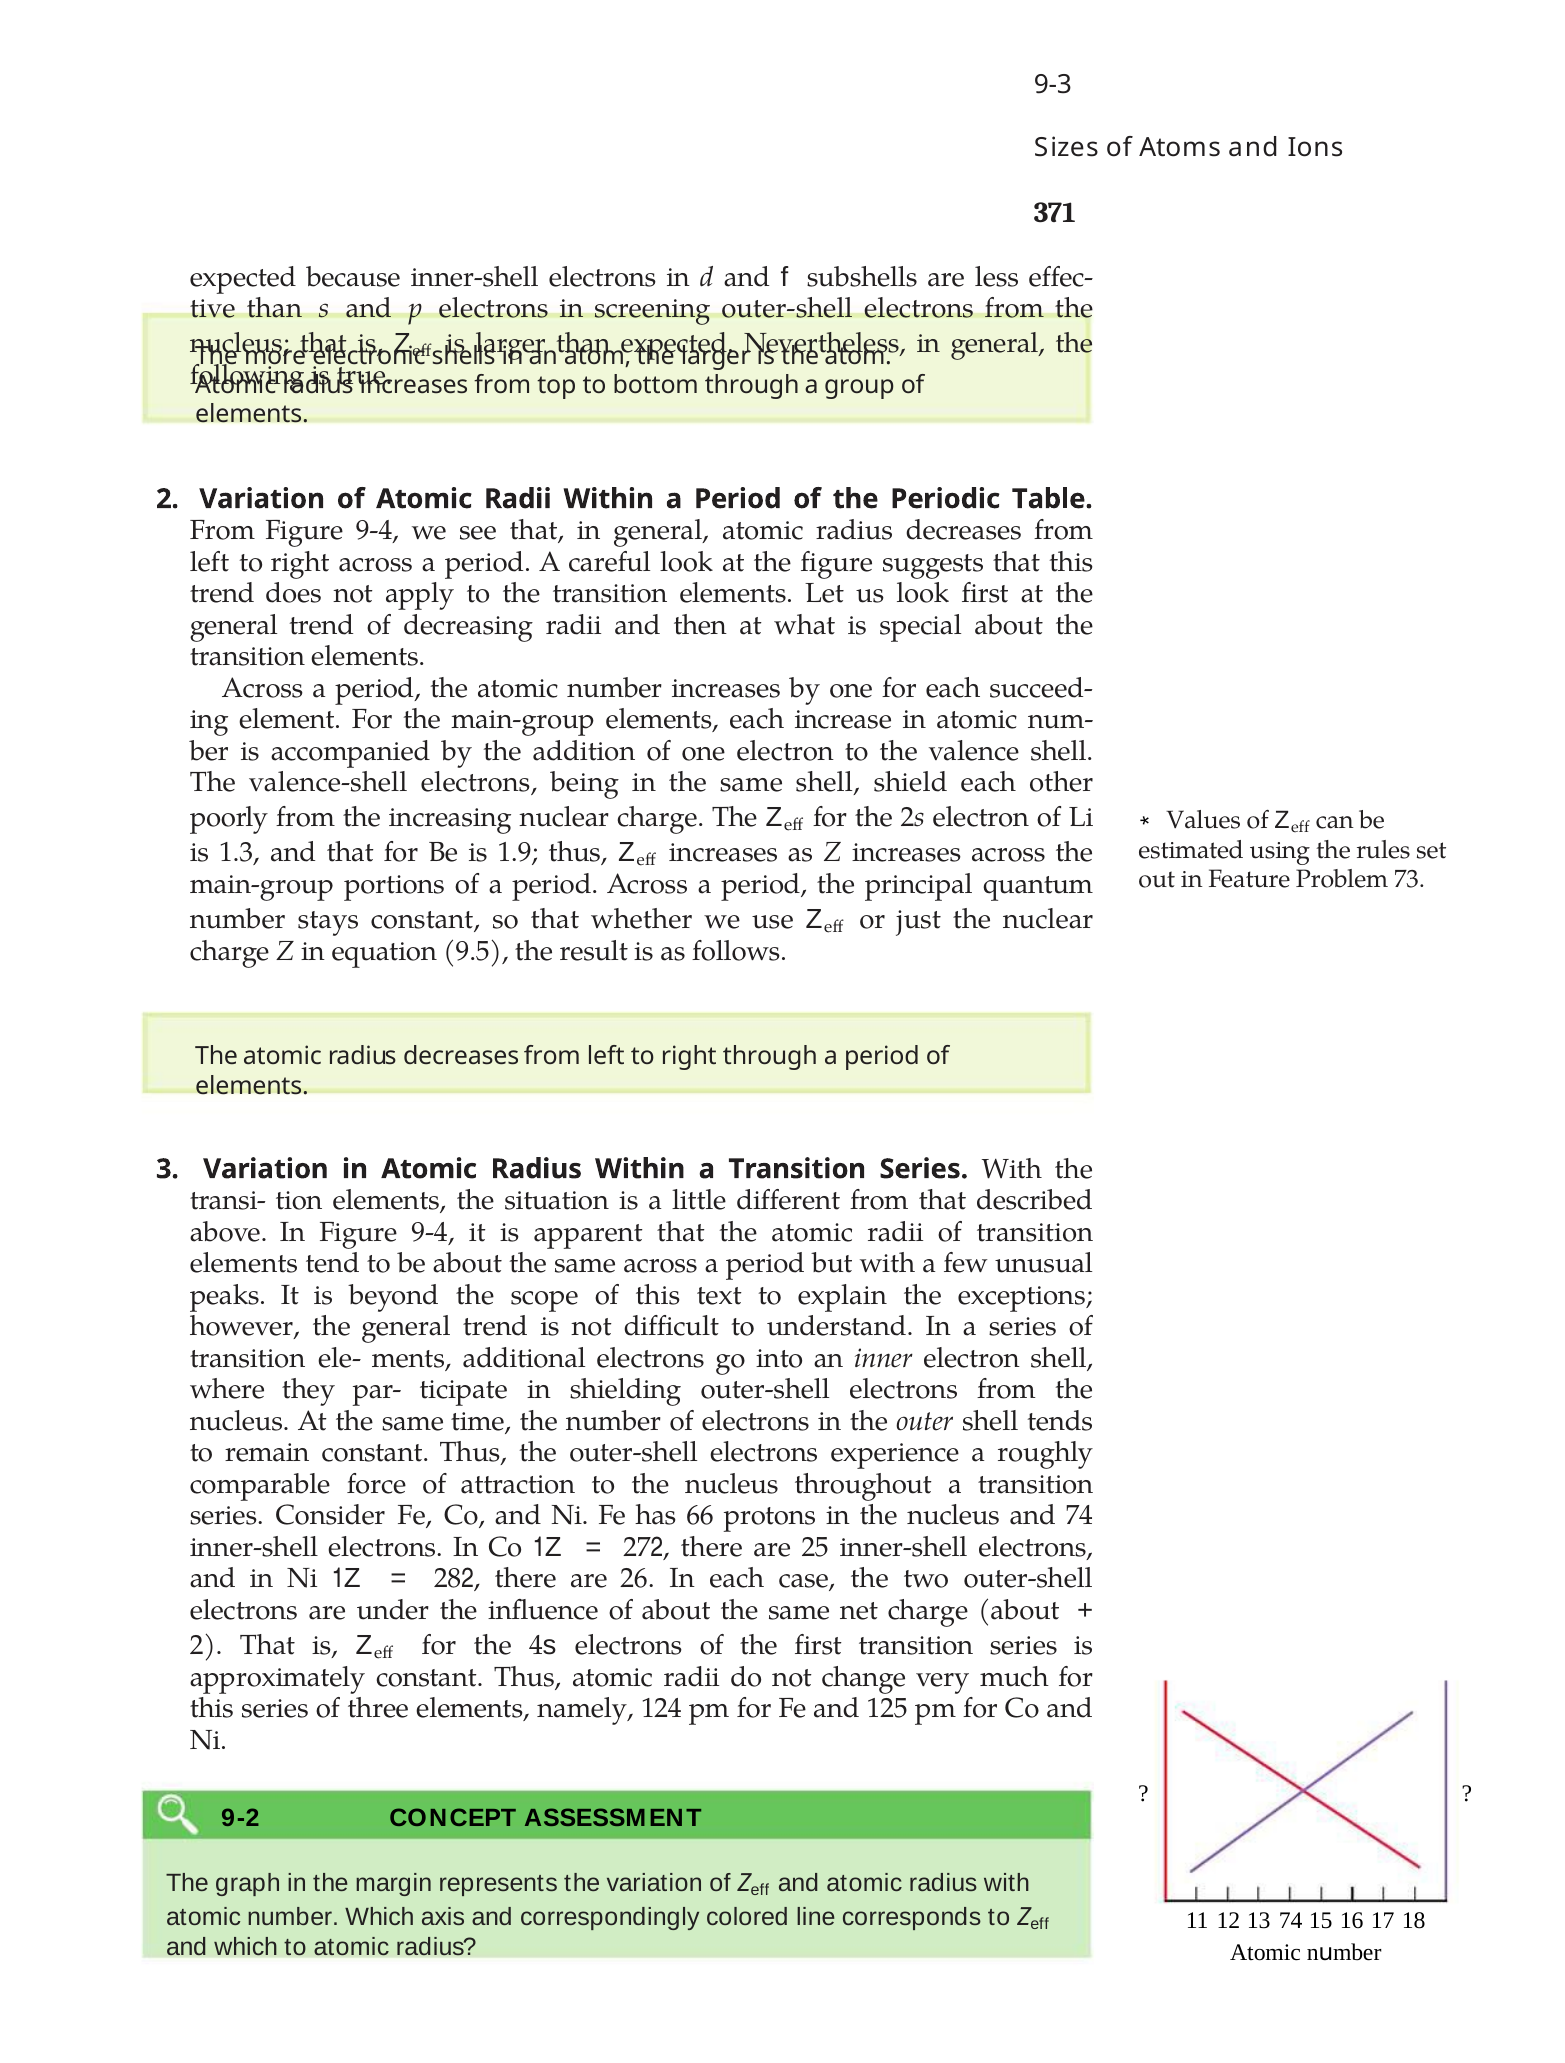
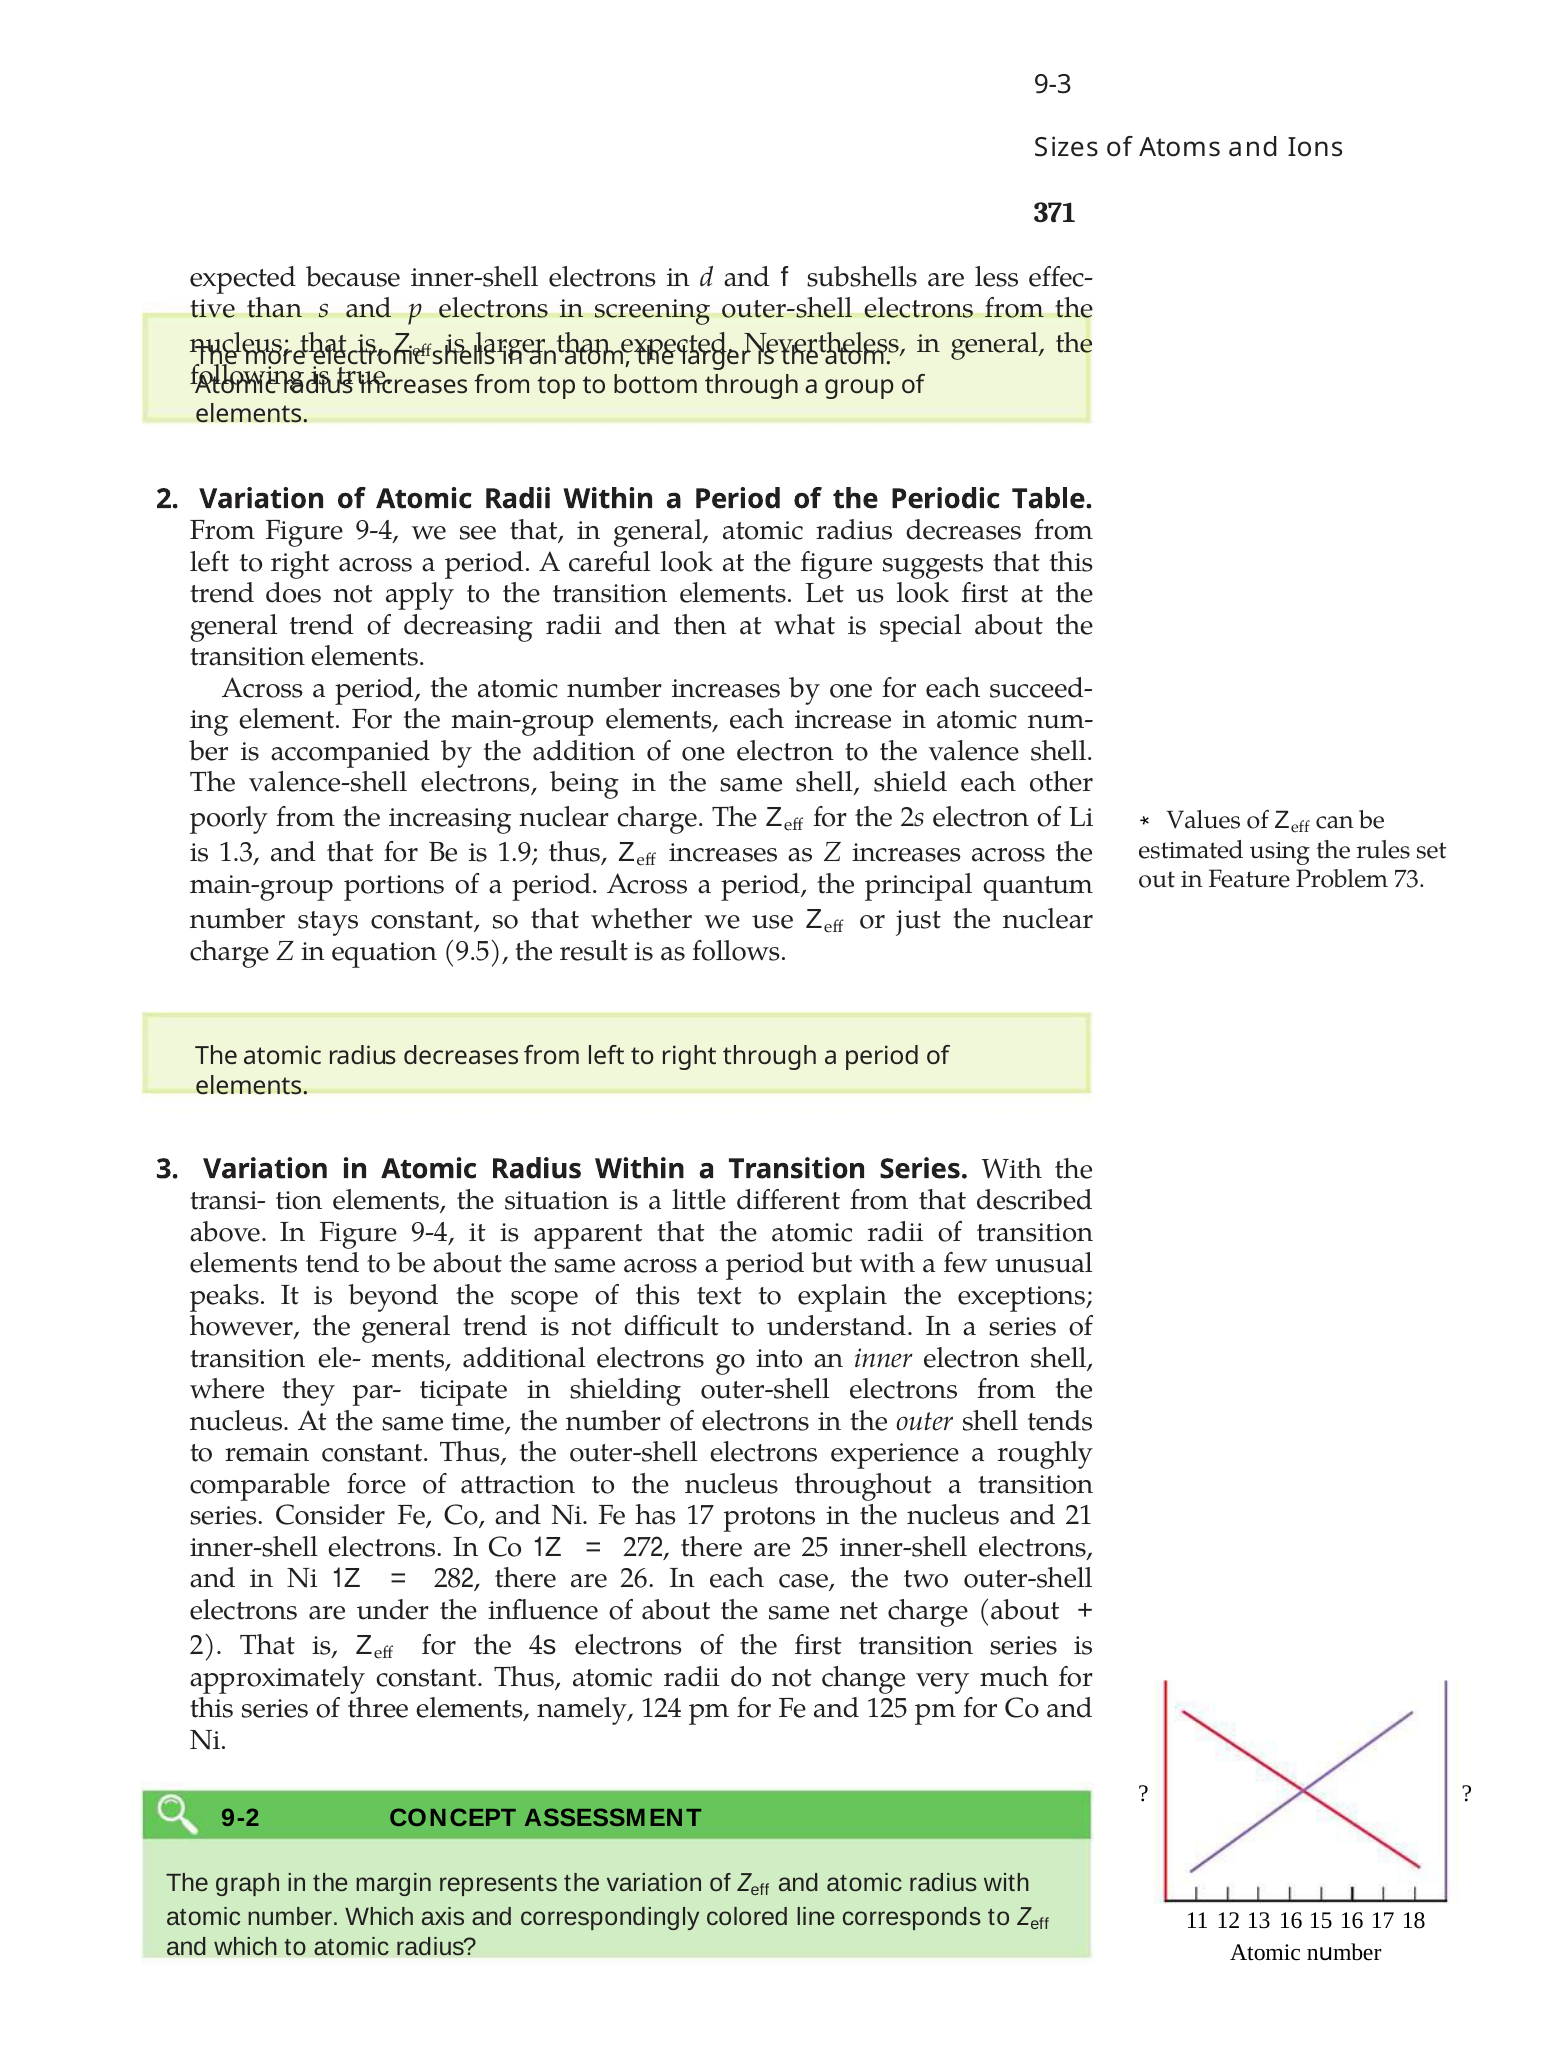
has 66: 66 -> 17 (700, 1516)
and 74: 74 -> 21 (1079, 1516)
13 74: 74 -> 16 (1291, 1921)
